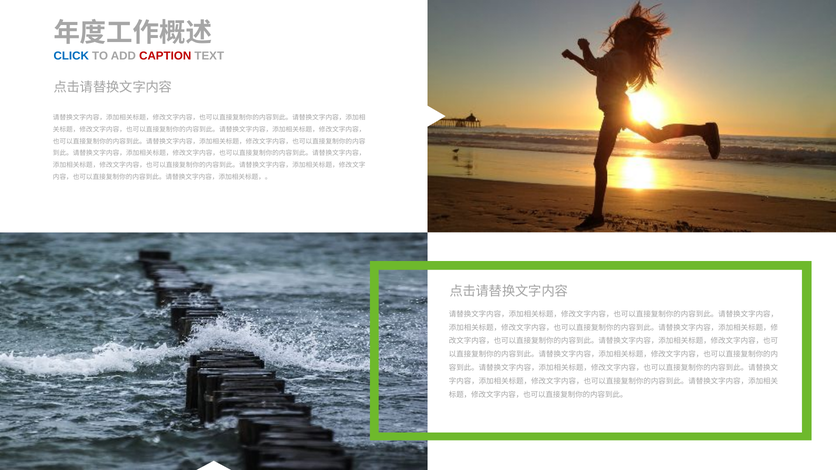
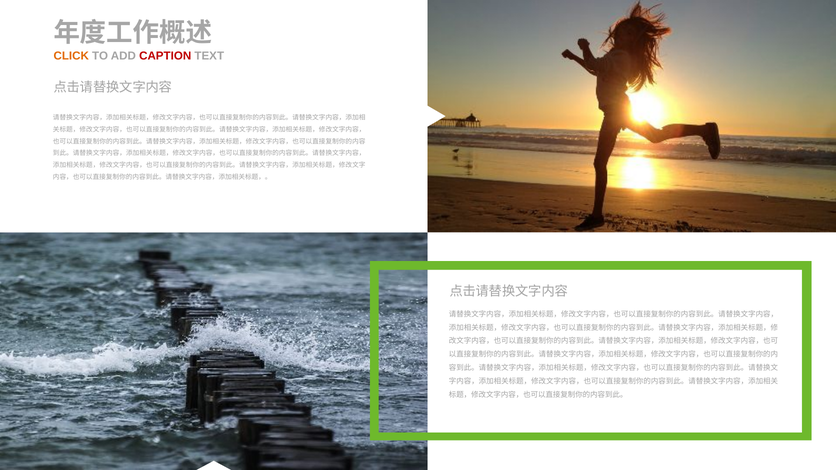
CLICK colour: blue -> orange (71, 56)
